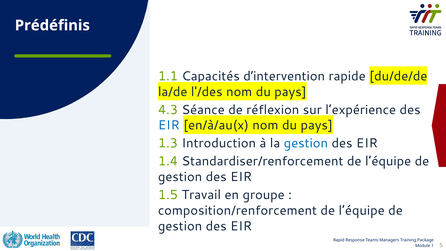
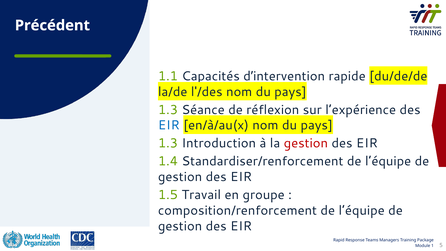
Prédéfinis: Prédéfinis -> Précédent (52, 25)
4.3: 4.3 -> 1.3 (168, 110)
gestion colour: blue -> red (306, 143)
